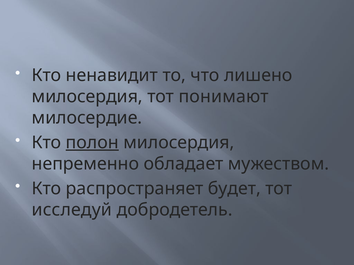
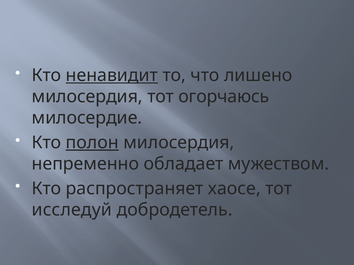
ненавидит underline: none -> present (112, 76)
понимают: понимают -> огорчаюсь (224, 97)
будет: будет -> хаосе (234, 189)
